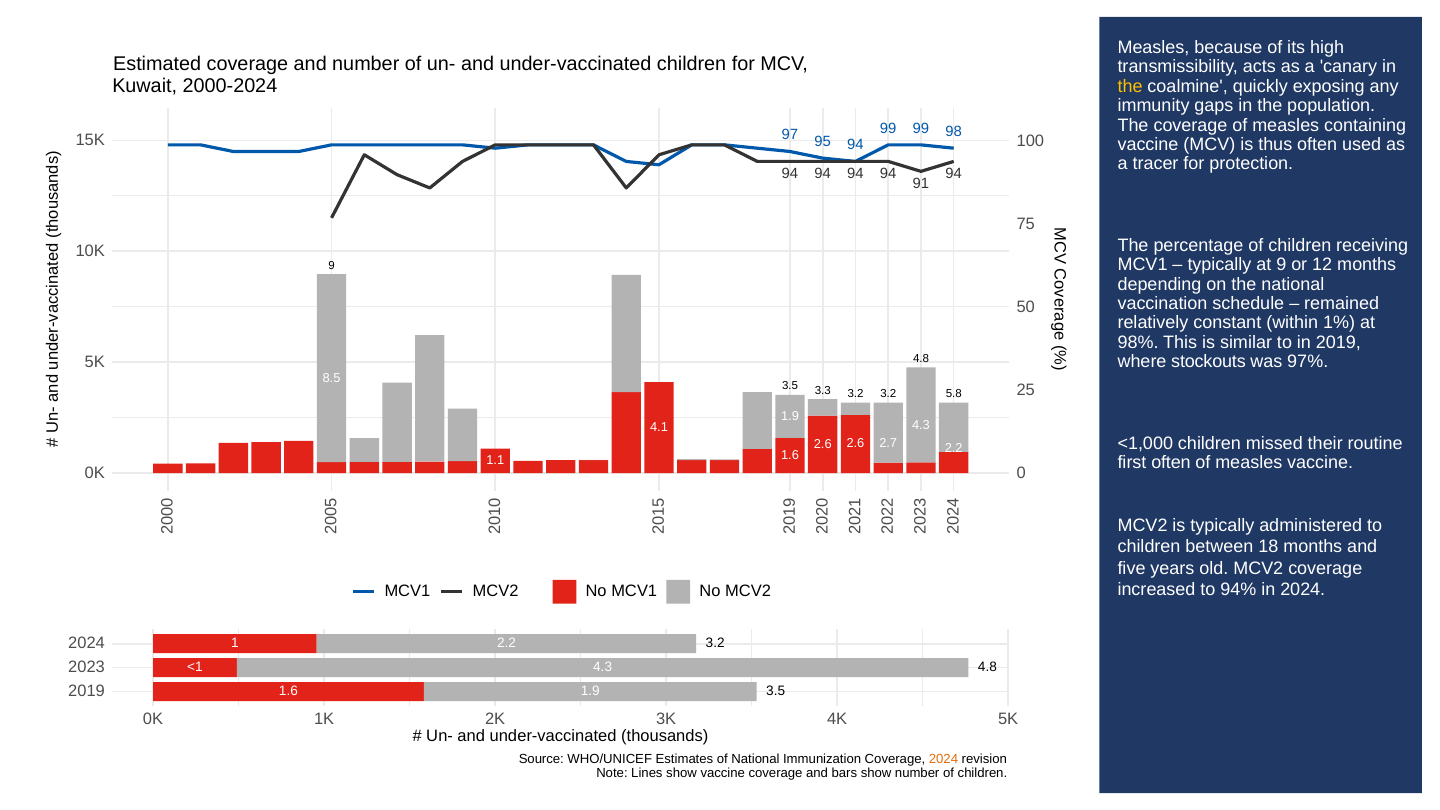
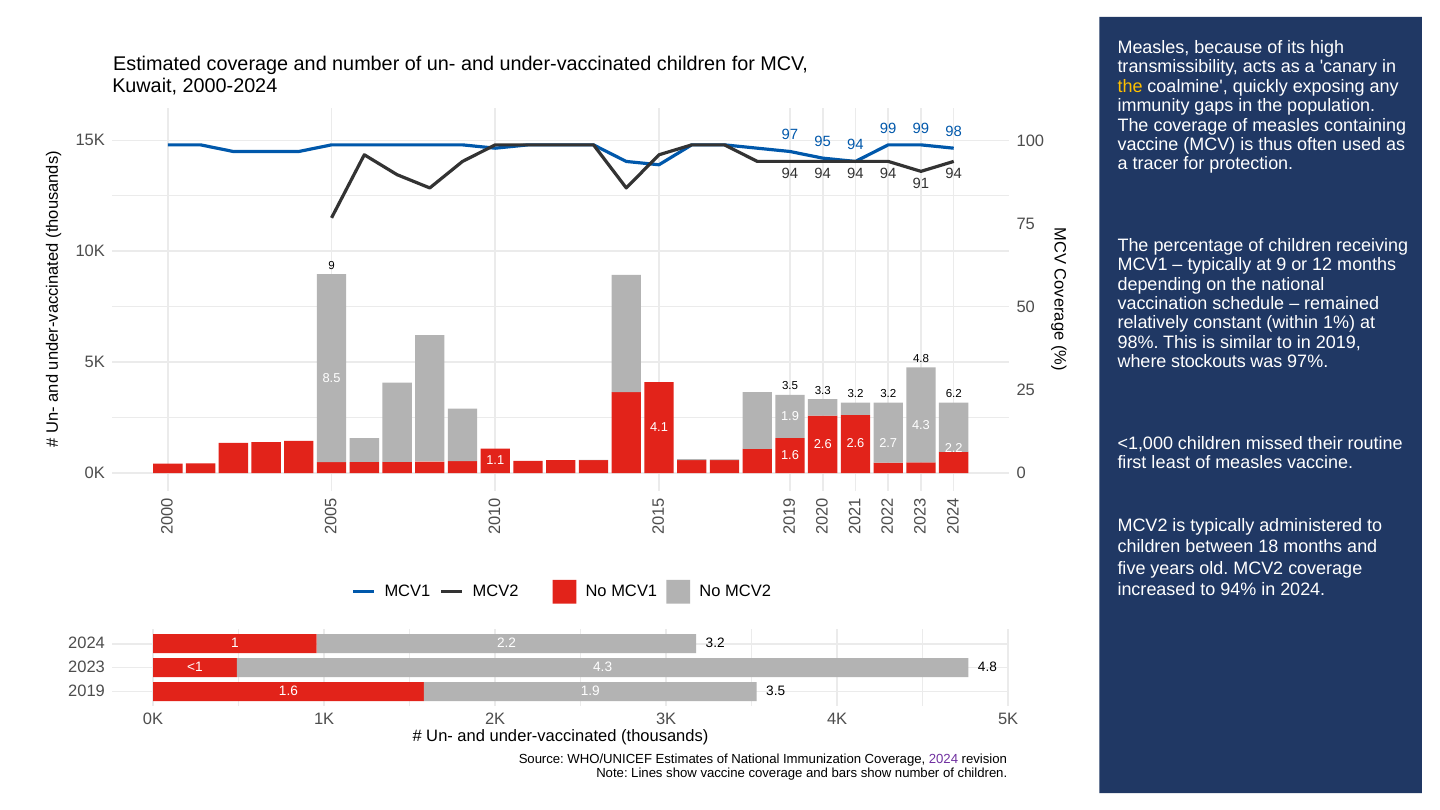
5.8: 5.8 -> 6.2 (954, 394)
first often: often -> least (1171, 463)
2024 colour: orange -> purple (944, 759)
